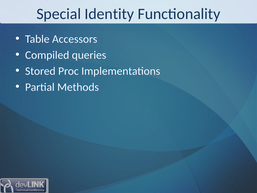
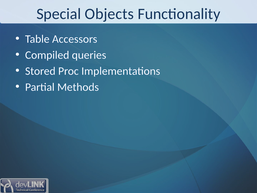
Identity: Identity -> Objects (109, 14)
